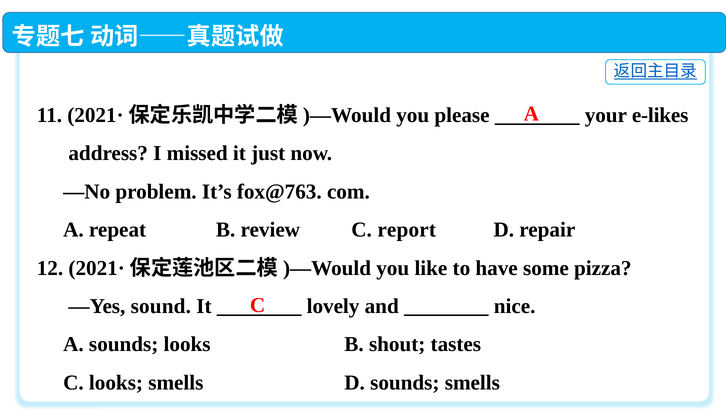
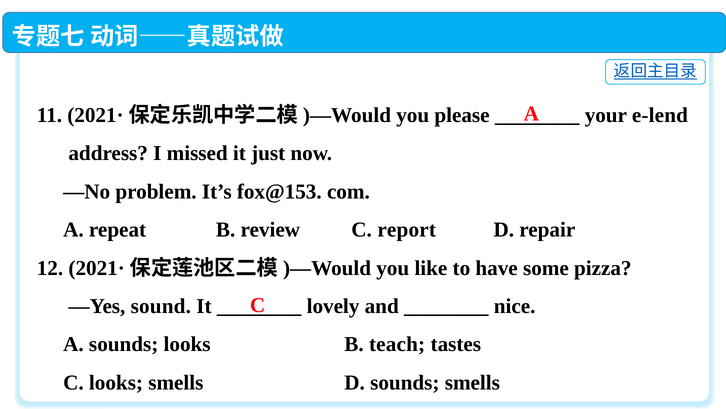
e-likes: e-likes -> e-lend (660, 115)
fox@763: fox@763 -> fox@153 (279, 191)
shout: shout -> teach (397, 344)
